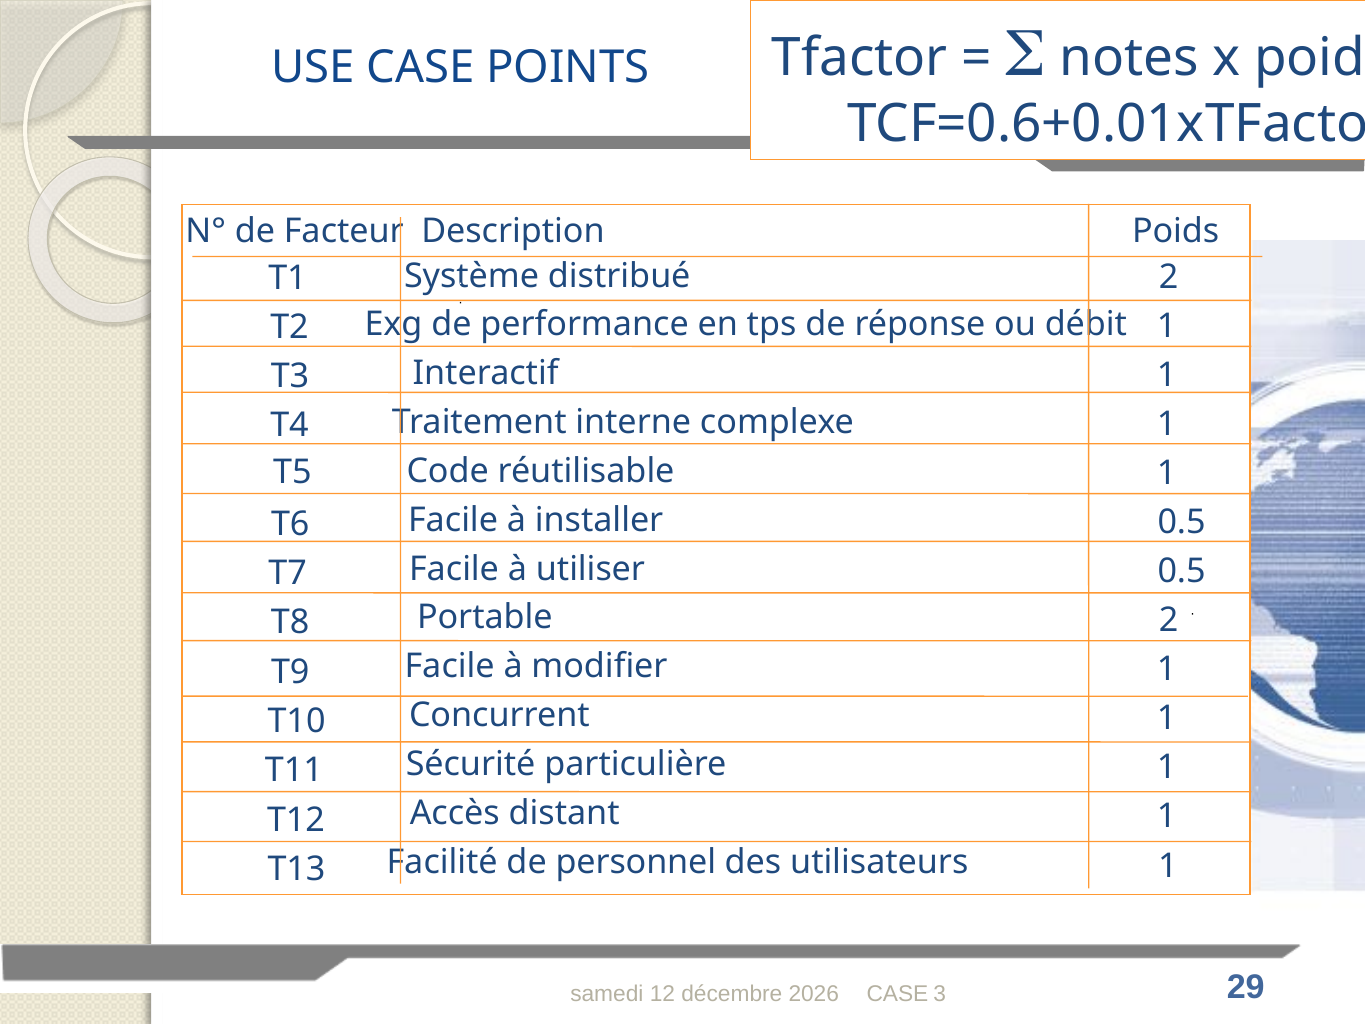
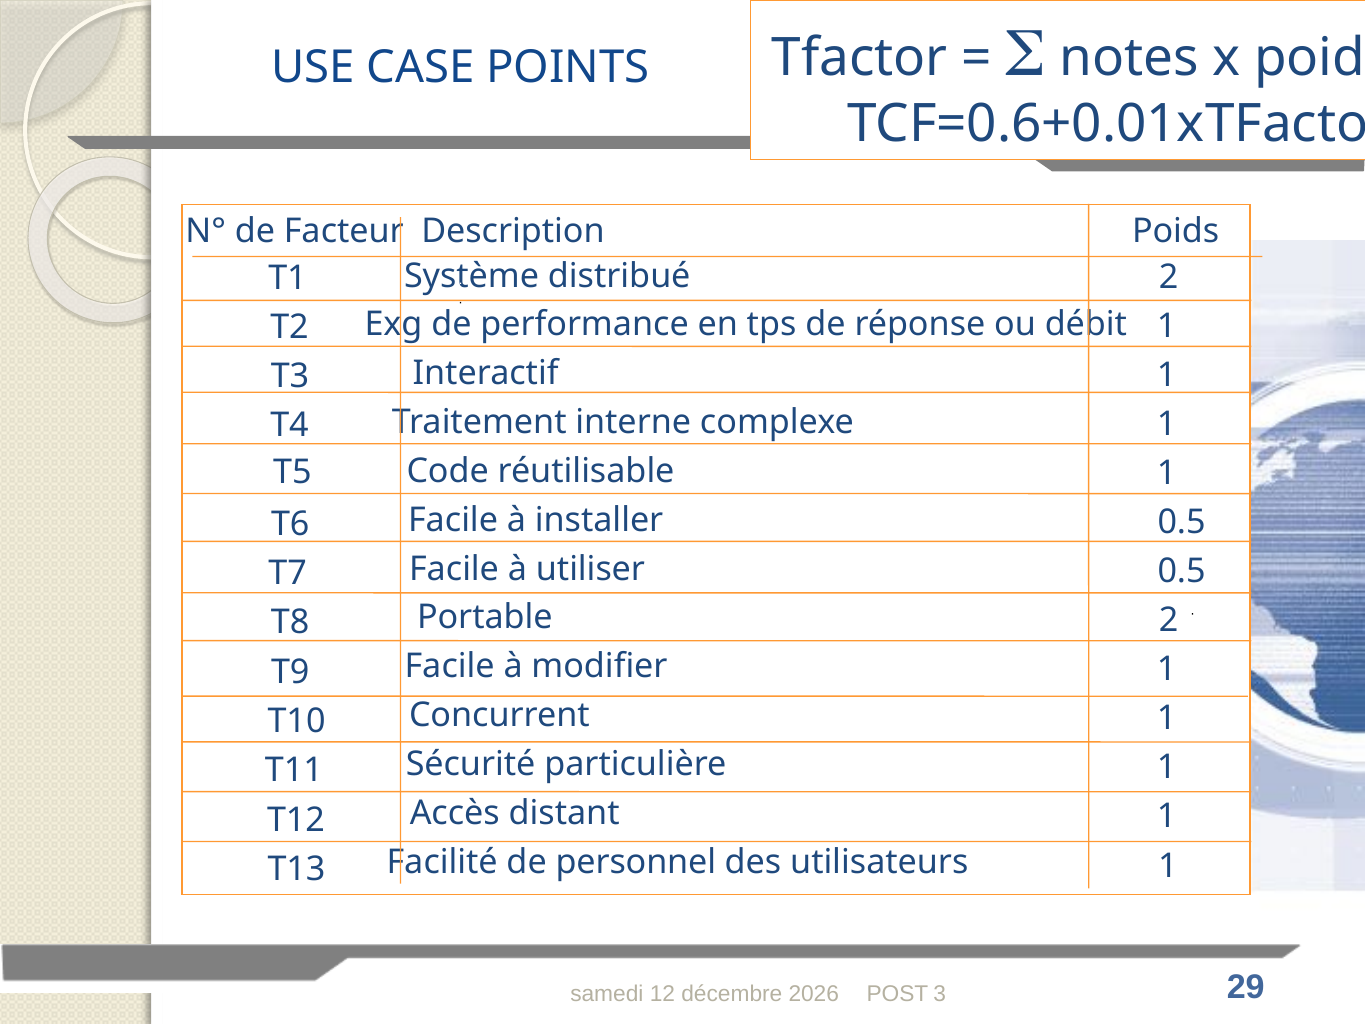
CASE: CASE -> POST (897, 994)
